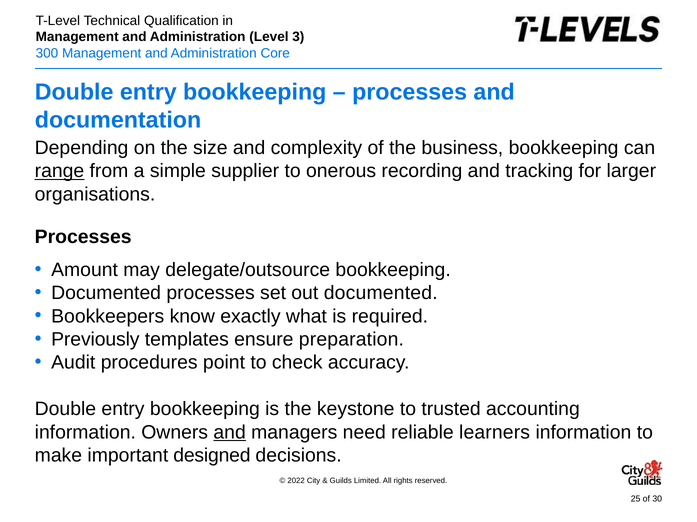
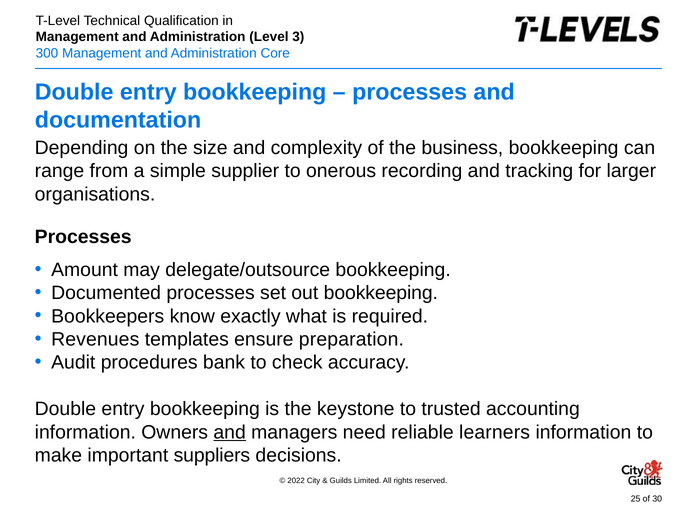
range underline: present -> none (60, 171)
out documented: documented -> bookkeeping (381, 293)
Previously: Previously -> Revenues (95, 340)
point: point -> bank (224, 363)
designed: designed -> suppliers (212, 456)
